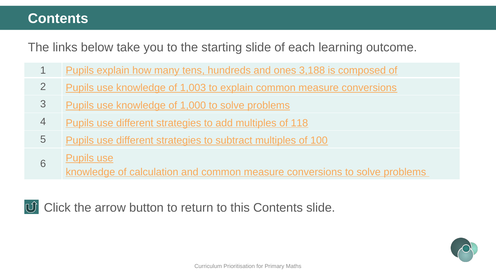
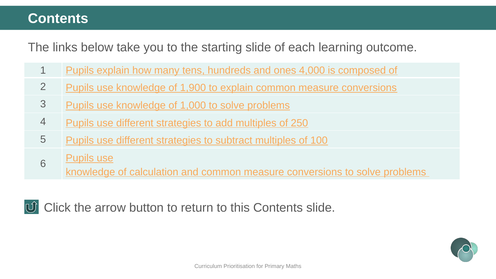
3,188: 3,188 -> 4,000 (312, 70)
1,003: 1,003 -> 1,900 (193, 88)
118: 118 -> 250 (299, 123)
